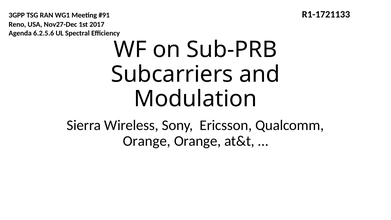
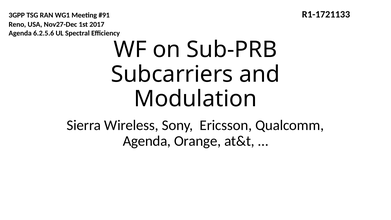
Orange: Orange -> Agenda (147, 141)
